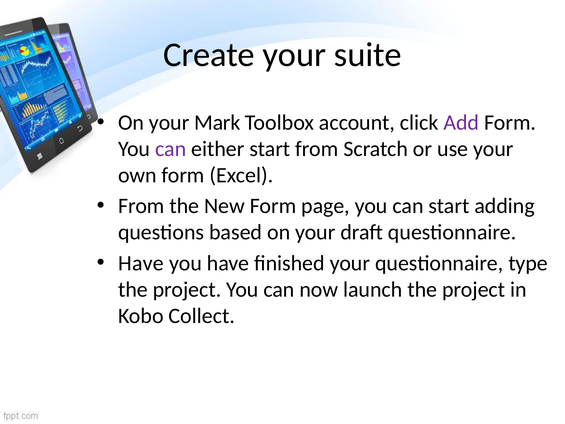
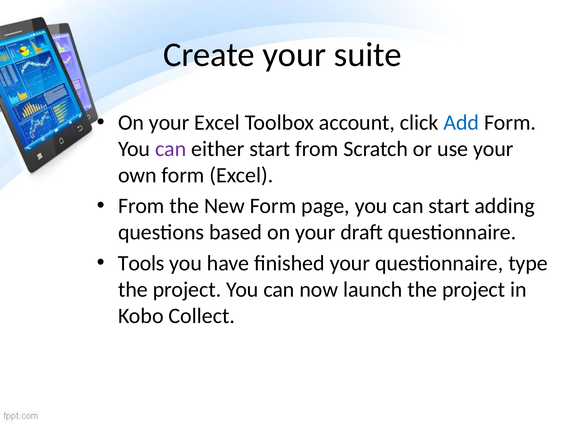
your Mark: Mark -> Excel (217, 123)
Add colour: purple -> blue (461, 123)
Have: Have -> Tools (141, 263)
